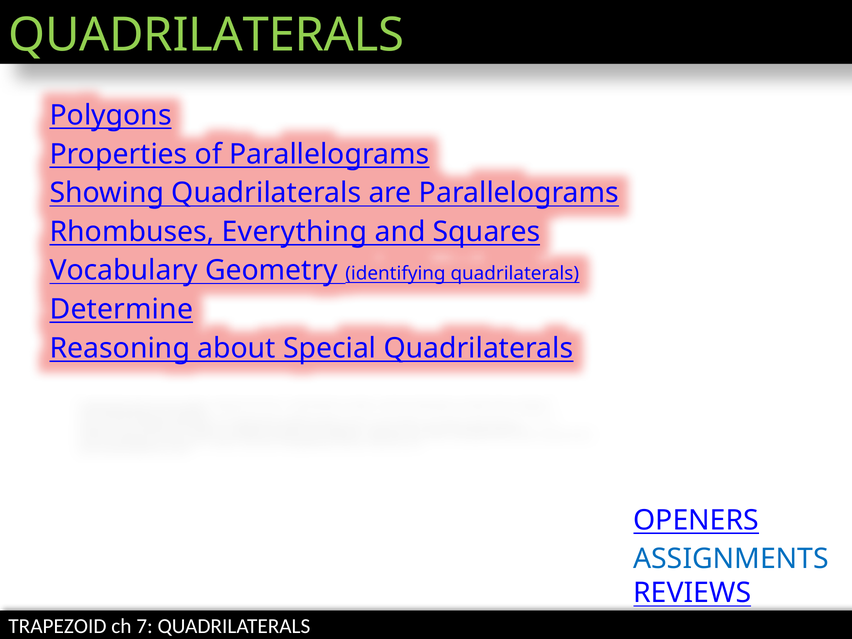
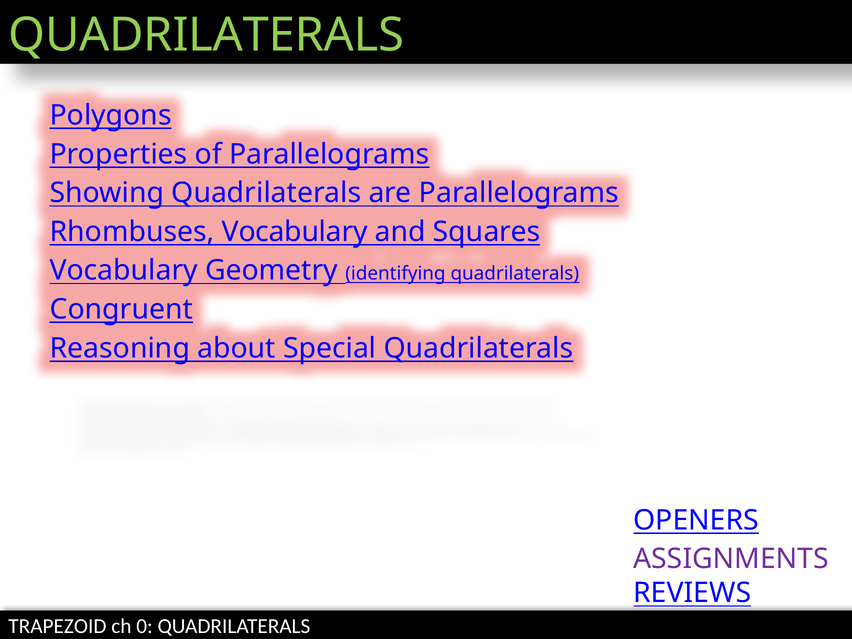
Rhombuses Everything: Everything -> Vocabulary (295, 232)
Determine: Determine -> Congruent (121, 309)
ASSIGNMENTS colour: blue -> purple (731, 559)
7: 7 -> 0 (144, 626)
